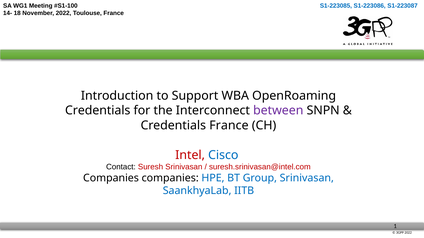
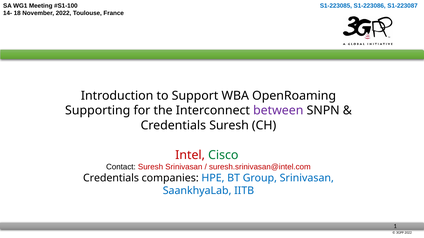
Credentials: Credentials -> Supporting (98, 111)
Credentials France: France -> Suresh (229, 126)
Cisco colour: blue -> green (223, 155)
Companies: Companies -> Credentials (111, 179)
